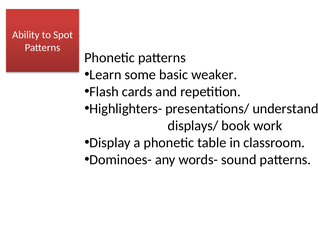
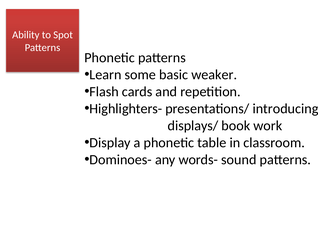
understand: understand -> introducing (285, 109)
